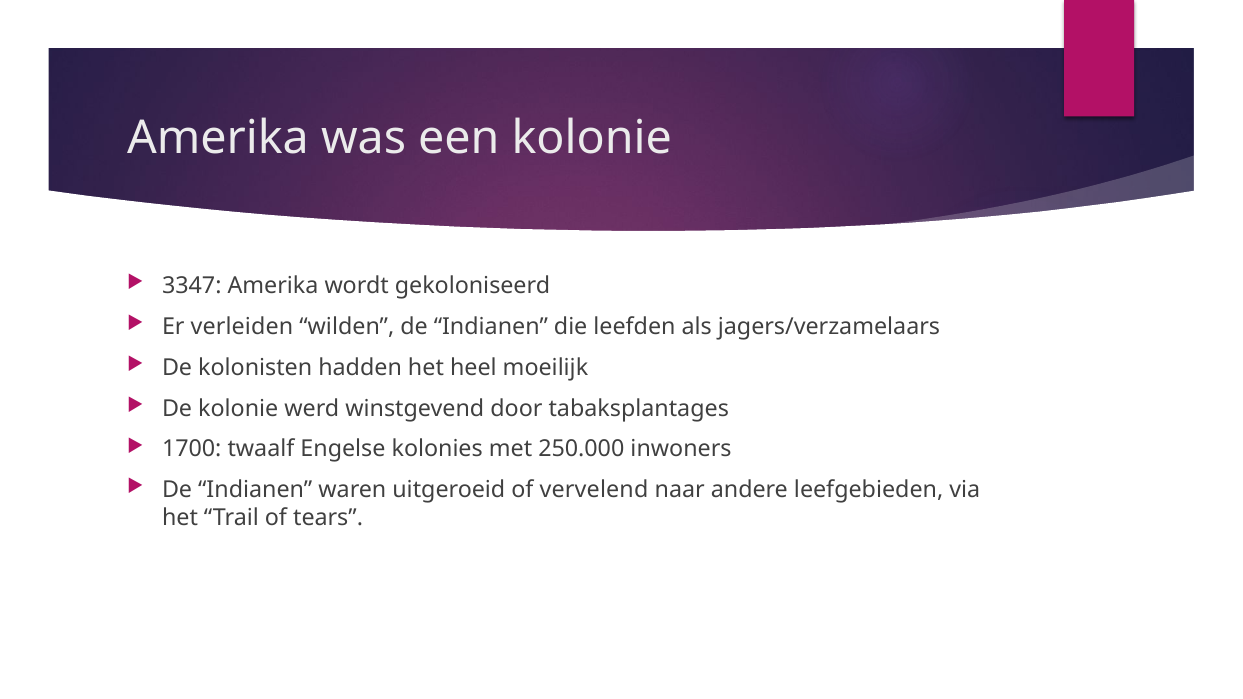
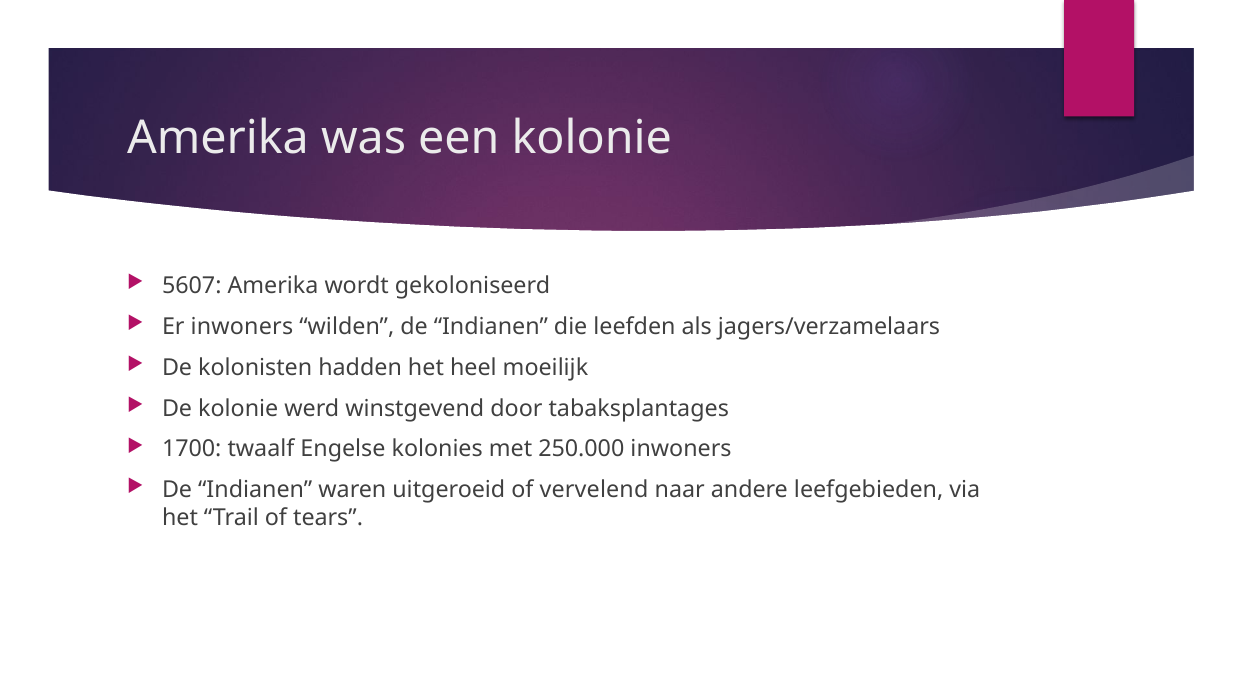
3347: 3347 -> 5607 (192, 286)
Er verleiden: verleiden -> inwoners (242, 327)
